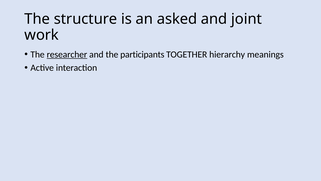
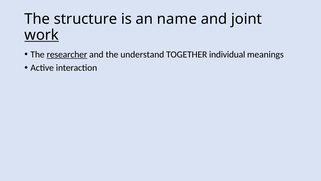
asked: asked -> name (177, 19)
work underline: none -> present (42, 35)
participants: participants -> understand (142, 54)
hierarchy: hierarchy -> individual (227, 54)
